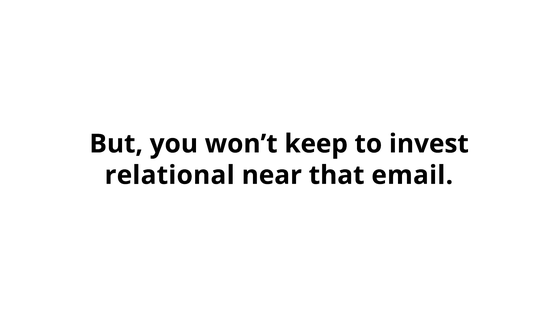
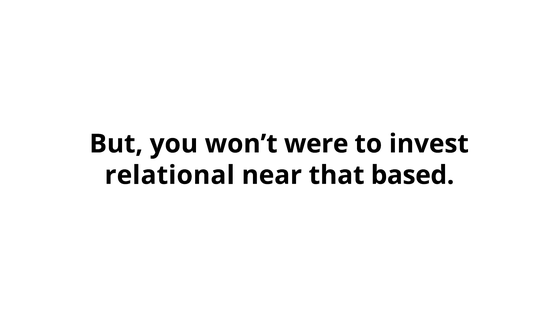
keep: keep -> were (316, 144)
email: email -> based (412, 175)
